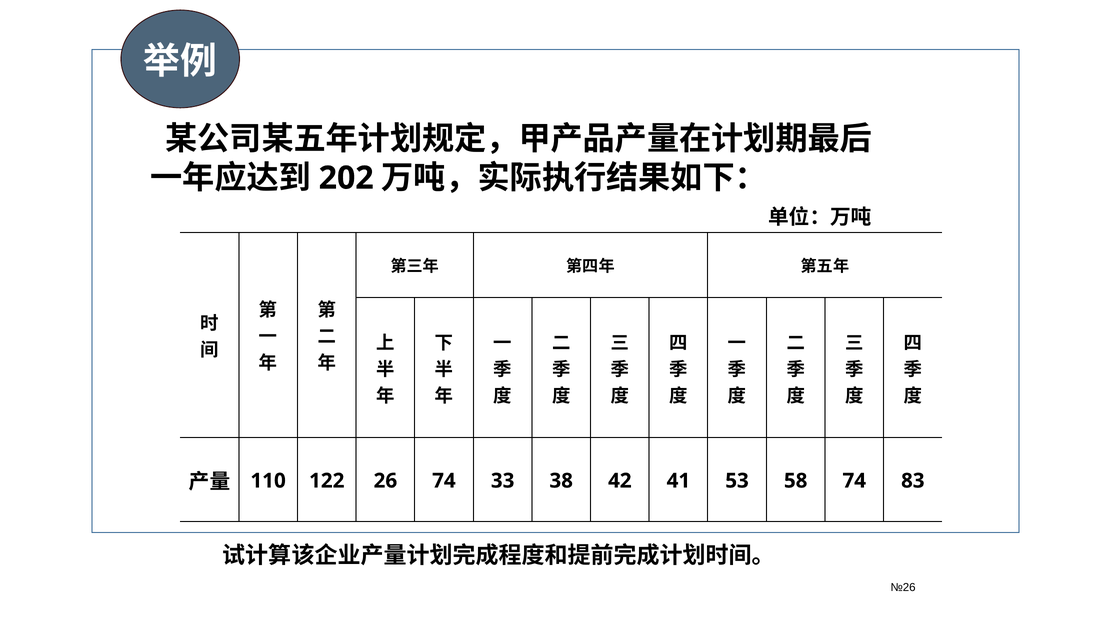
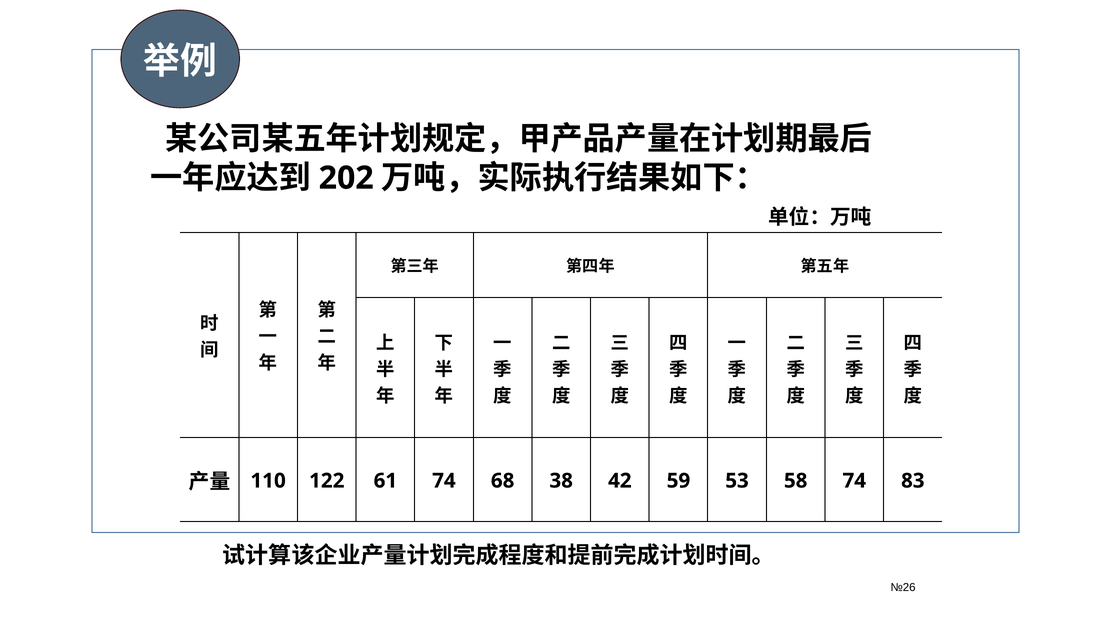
26: 26 -> 61 (385, 480)
33: 33 -> 68 (503, 480)
41: 41 -> 59 (678, 480)
